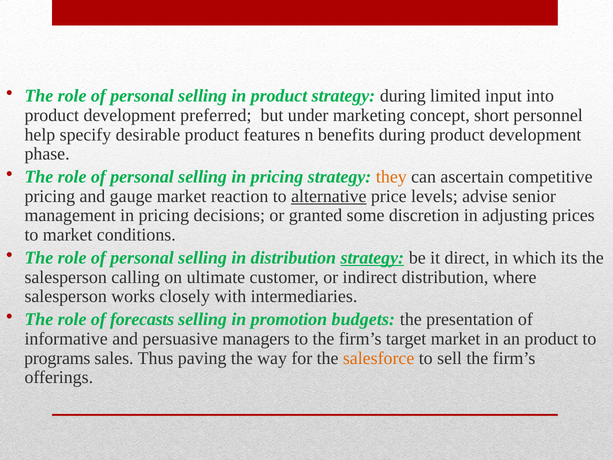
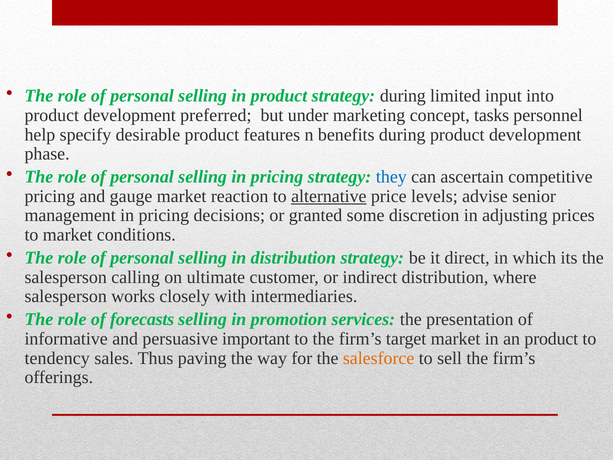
short: short -> tasks (492, 115)
they colour: orange -> blue (391, 177)
strategy underline: present -> none (372, 258)
budgets: budgets -> services (363, 319)
managers: managers -> important (256, 339)
programs: programs -> tendency (57, 358)
